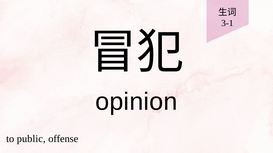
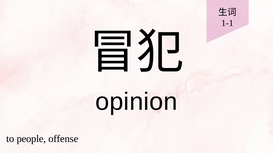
3-1: 3-1 -> 1-1 (227, 23)
public: public -> people (31, 139)
